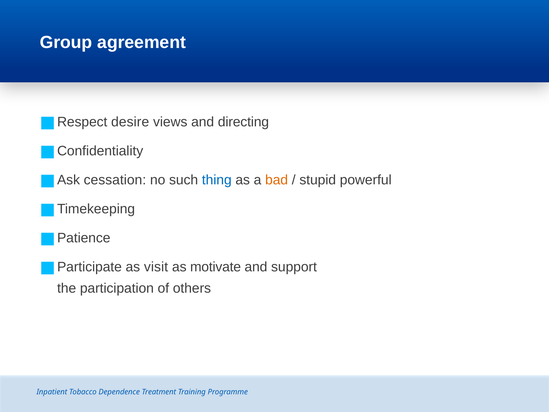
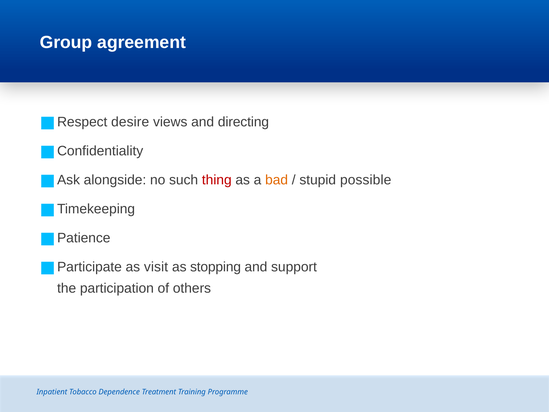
cessation: cessation -> alongside (115, 180)
thing colour: blue -> red (217, 180)
powerful: powerful -> possible (366, 180)
motivate: motivate -> stopping (216, 267)
